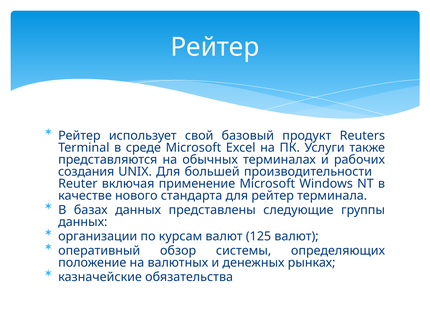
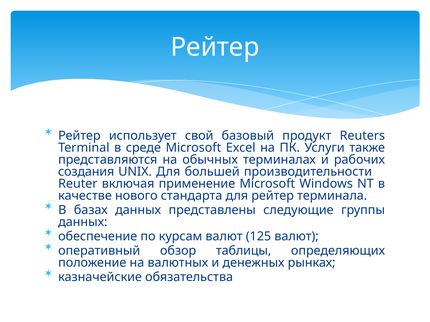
организации: организации -> обеспечение (98, 237)
системы: системы -> таблицы (244, 251)
